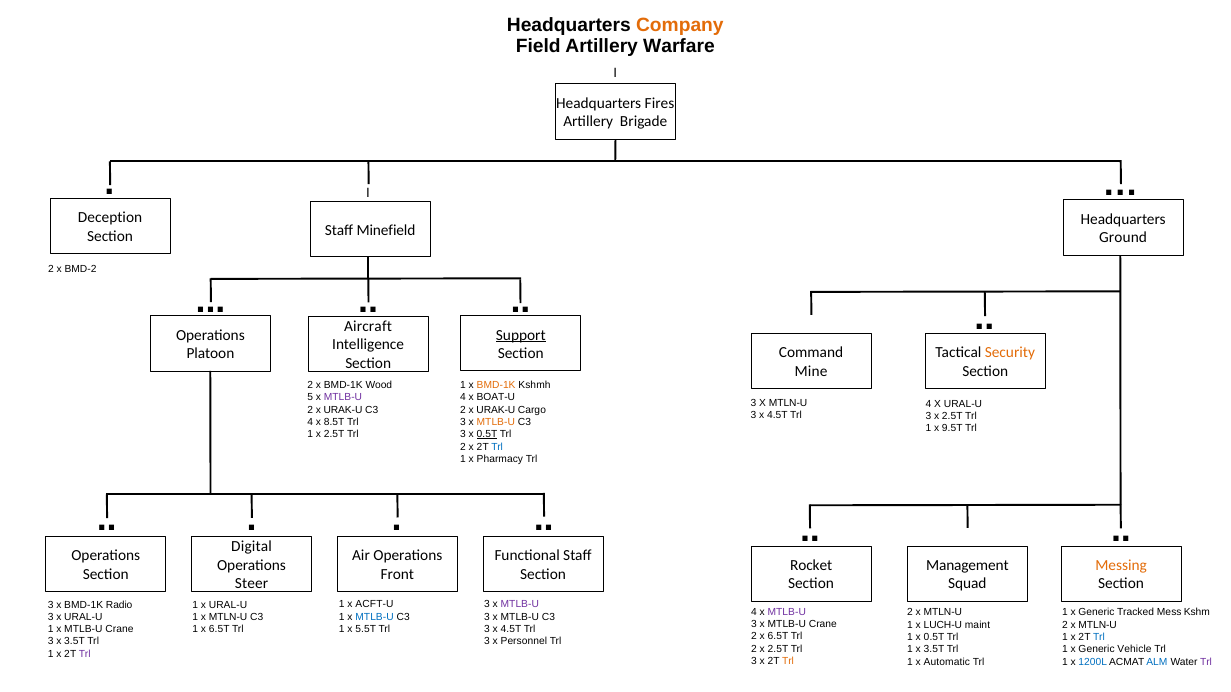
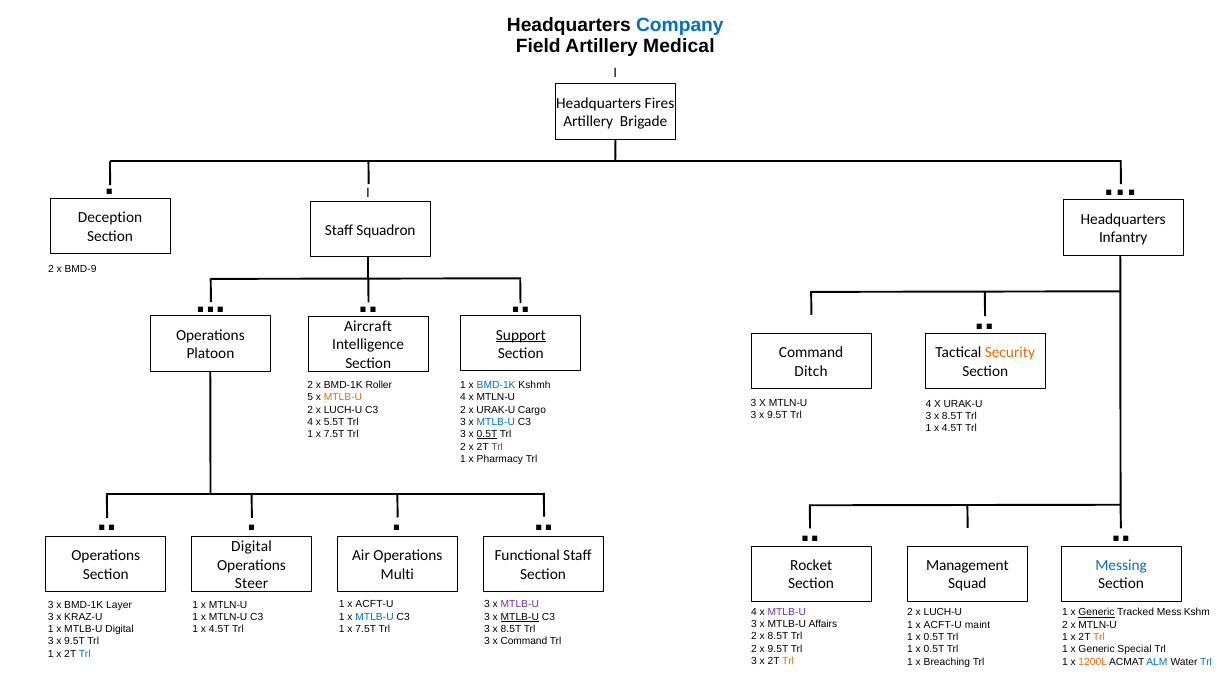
Company colour: orange -> blue (680, 25)
Warfare: Warfare -> Medical (679, 46)
Minefield: Minefield -> Squadron (386, 230)
Ground: Ground -> Infantry (1123, 238)
BMD-2: BMD-2 -> BMD-9 (81, 269)
Mine: Mine -> Ditch (811, 371)
Wood: Wood -> Roller (379, 386)
BMD-1K colour: orange -> blue (496, 386)
MTLB-U colour: purple -> orange (343, 398)
4 x BOAT-U: BOAT-U -> MTLN-U (496, 398)
4 X URAL-U: URAL-U -> URAK-U (963, 404)
URAK-U: URAK-U -> LUCH-U (343, 410)
4.5T: 4.5T -> 9.5T (777, 416)
2.5T: 2.5T -> 8.5T (952, 416)
8.5T: 8.5T -> 5.5T (334, 422)
MTLB-U colour: orange -> blue (496, 422)
9.5T: 9.5T -> 4.5T (952, 429)
2.5T: 2.5T -> 7.5T (334, 435)
Trl colour: blue -> purple (497, 447)
Messing colour: orange -> blue (1121, 566)
Front: Front -> Multi (397, 575)
Radio: Radio -> Layer (119, 605)
URAL-U: URAL-U -> MTLN-U (228, 605)
MTLN-U: MTLN-U -> LUCH-U (943, 613)
Generic underline: none -> present (1097, 613)
MTLB-U underline: none -> present (520, 617)
3 x URAL-U: URAL-U -> KRAZ-U (83, 617)
3 x MTLB-U Crane: Crane -> Affairs (823, 624)
LUCH-U: LUCH-U -> ACFT-U (943, 625)
5.5T: 5.5T -> 7.5T (366, 629)
4.5T: 4.5T -> 8.5T (511, 629)
1 x MTLB-U Crane: Crane -> Digital (120, 630)
6.5T: 6.5T -> 4.5T (219, 630)
2 x 6.5T: 6.5T -> 8.5T (778, 637)
Trl colour: blue -> orange (1099, 638)
x Personnel: Personnel -> Command (524, 642)
3.5T: 3.5T -> 9.5T (75, 642)
2 x 2.5T: 2.5T -> 9.5T (778, 649)
3.5T: 3.5T -> 0.5T (934, 650)
Vehicle: Vehicle -> Special (1135, 650)
Trl colour: purple -> blue (85, 654)
Automatic: Automatic -> Breaching (947, 662)
1200L colour: blue -> orange (1093, 662)
Trl colour: purple -> blue (1206, 662)
